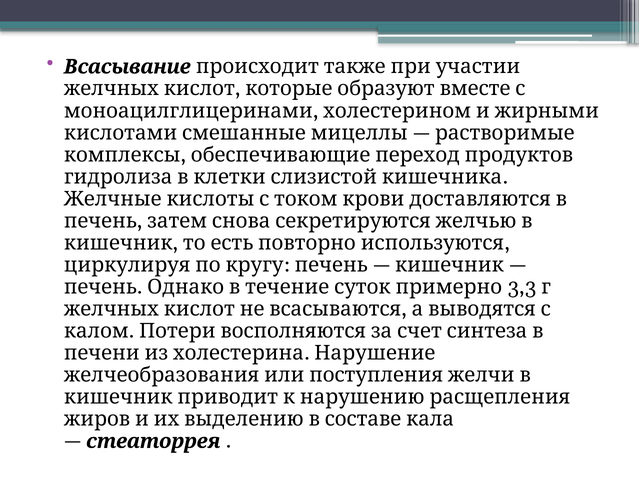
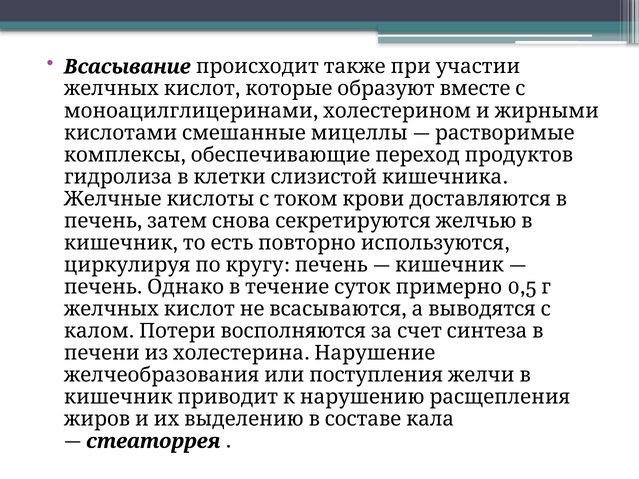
3,3: 3,3 -> 0,5 (522, 287)
